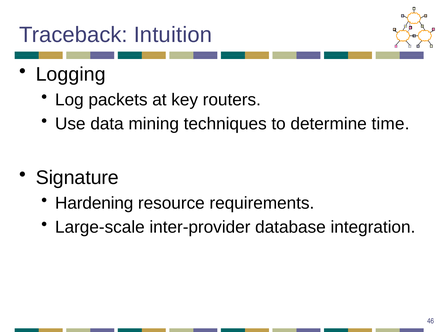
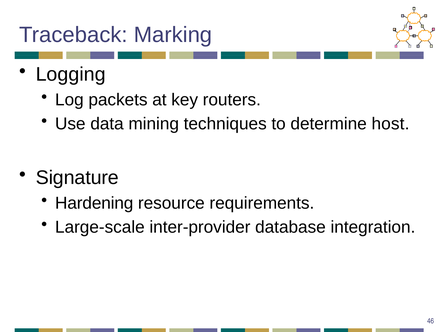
Intuition: Intuition -> Marking (173, 35)
time: time -> host (390, 124)
